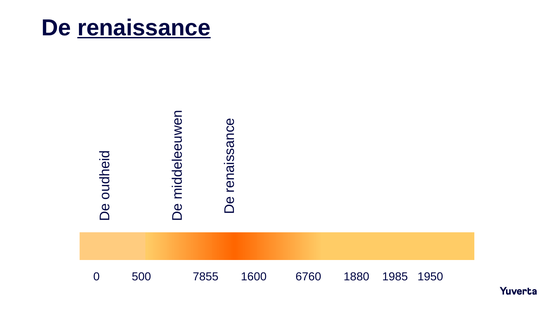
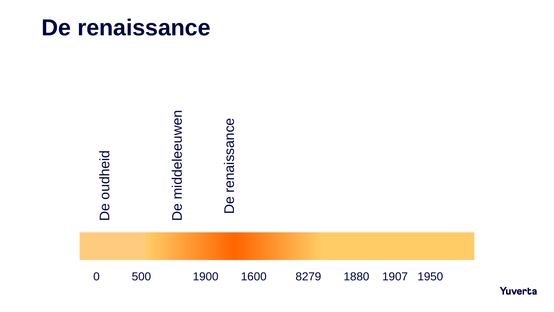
renaissance underline: present -> none (144, 28)
7855: 7855 -> 1900 (206, 276)
6760: 6760 -> 8279 (308, 276)
1985: 1985 -> 1907 (395, 276)
